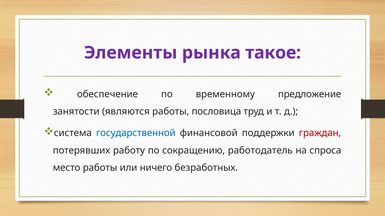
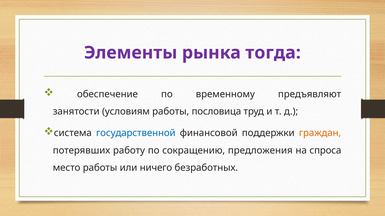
такое: такое -> тогда (273, 53)
предложение: предложение -> предъявляют (310, 94)
являются: являются -> условиям (126, 112)
граждан colour: red -> orange (320, 133)
работодатель: работодатель -> предложения (260, 151)
